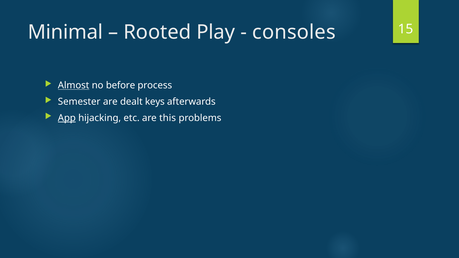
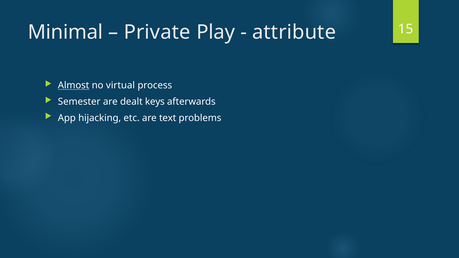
Rooted: Rooted -> Private (157, 32)
consoles: consoles -> attribute (294, 32)
before: before -> virtual (120, 85)
App underline: present -> none (67, 118)
this: this -> text (168, 118)
